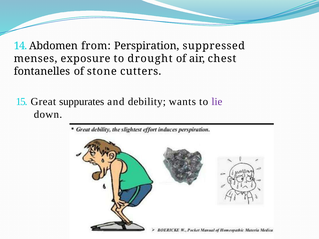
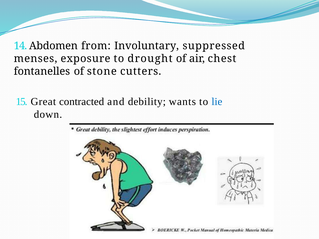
Perspiration: Perspiration -> Involuntary (147, 46)
suppurates: suppurates -> contracted (82, 102)
lie colour: purple -> blue (217, 102)
